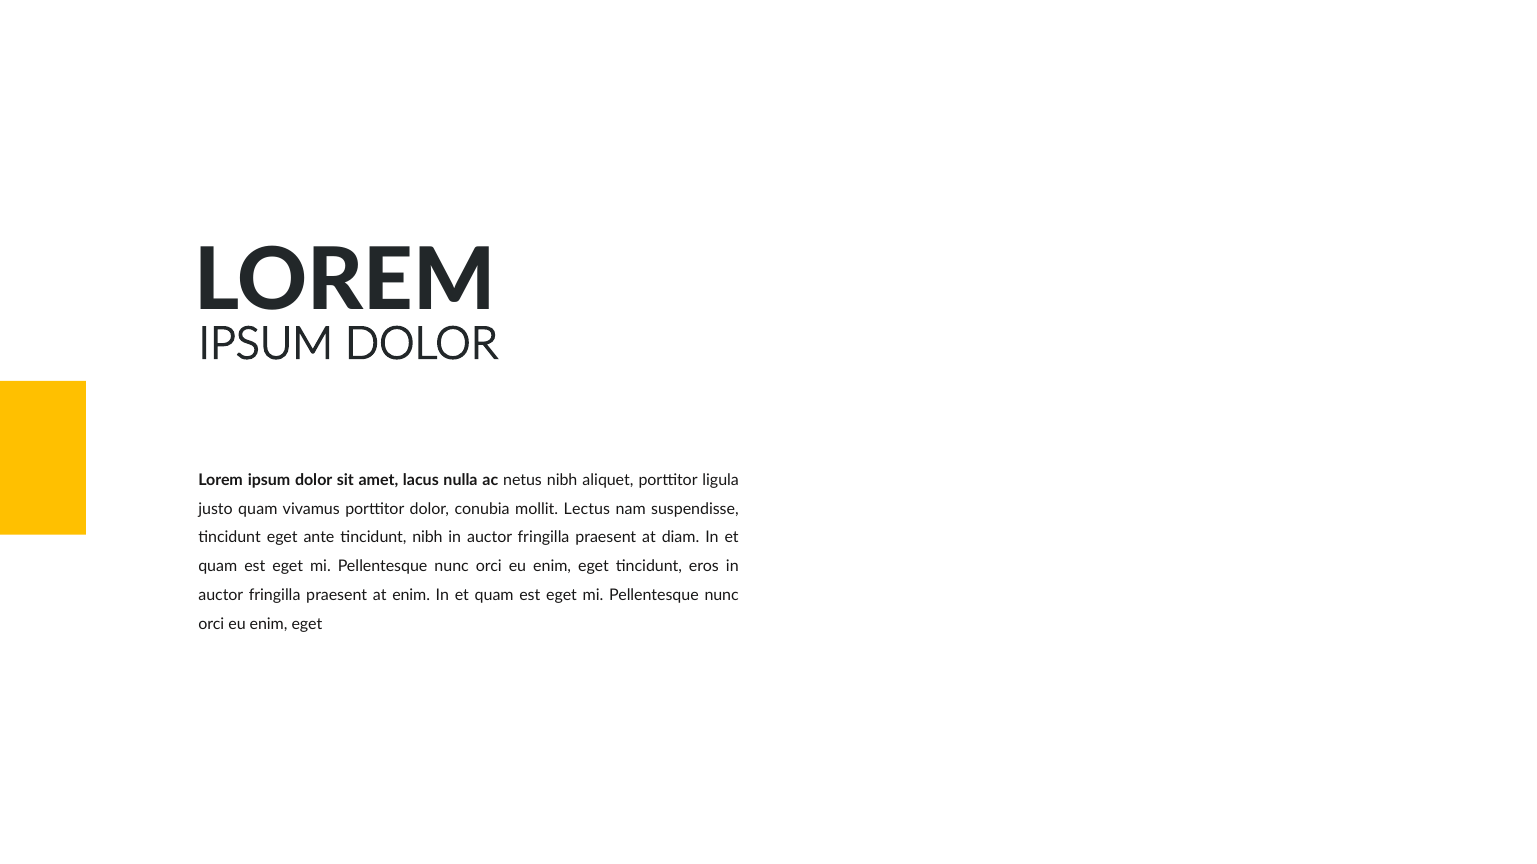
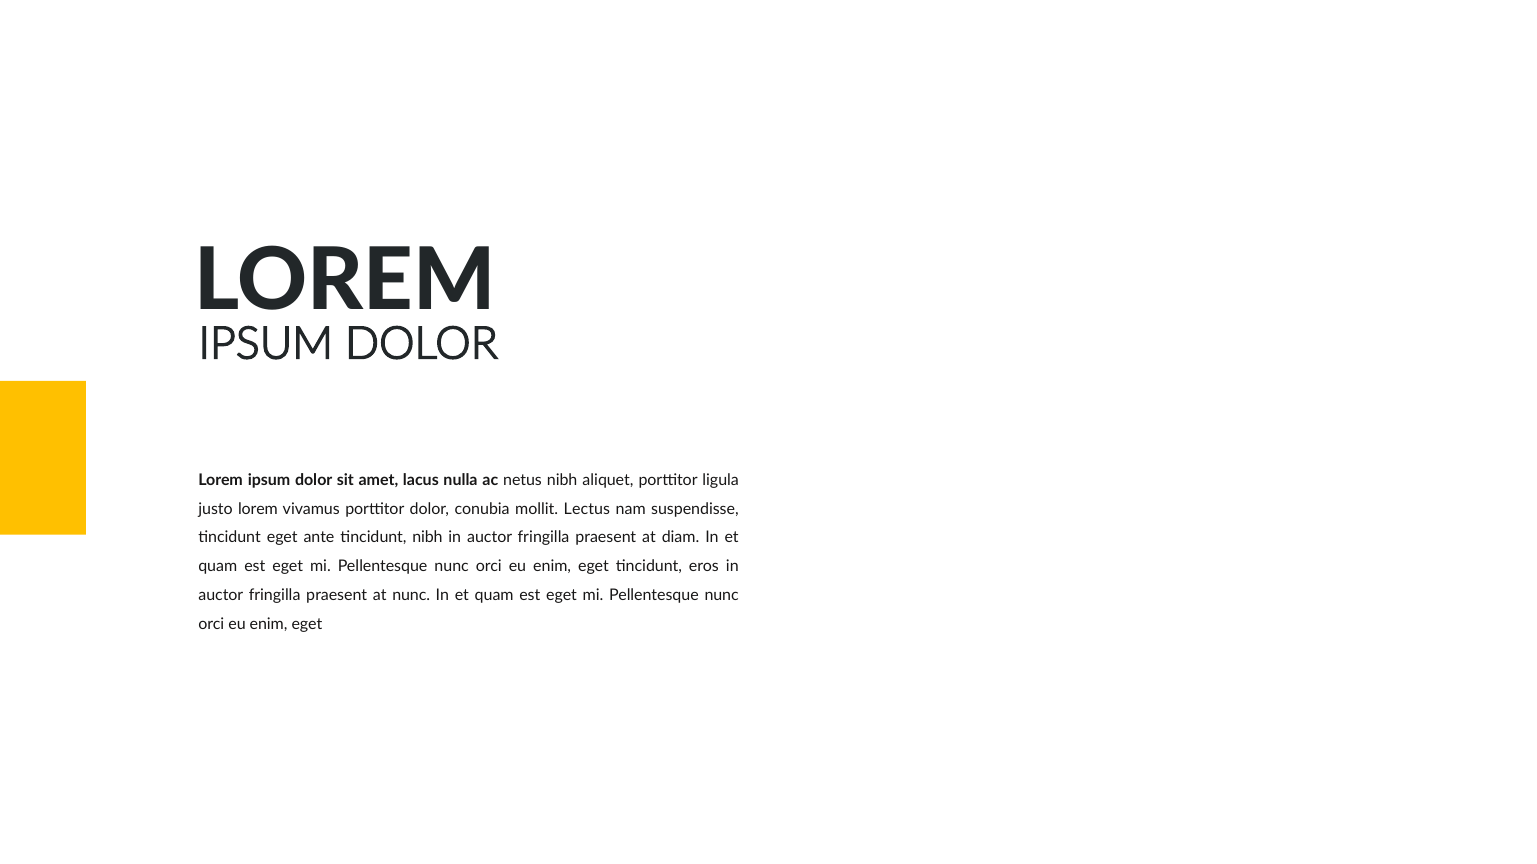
justo quam: quam -> lorem (258, 509)
at enim: enim -> nunc (411, 596)
